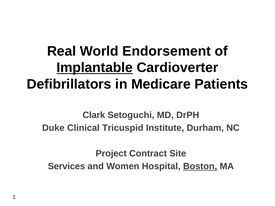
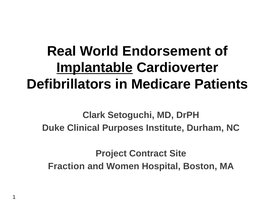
Tricuspid: Tricuspid -> Purposes (123, 128)
Services: Services -> Fraction (66, 167)
Boston underline: present -> none (200, 167)
